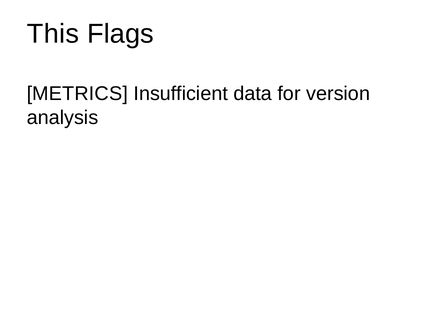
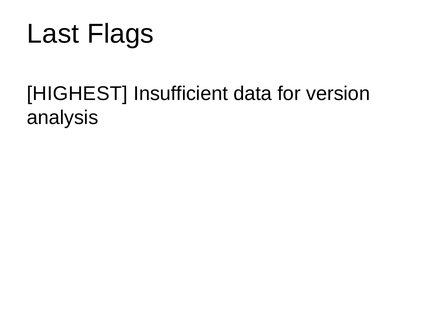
This: This -> Last (53, 34)
METRICS: METRICS -> HIGHEST (77, 94)
